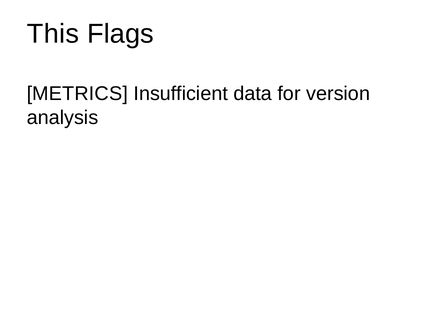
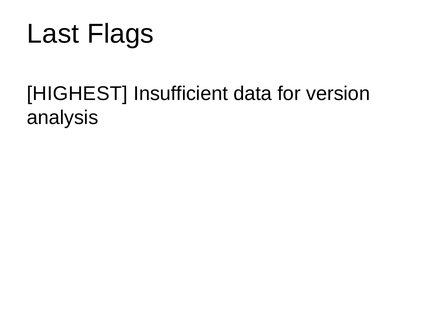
This: This -> Last (53, 34)
METRICS: METRICS -> HIGHEST (77, 94)
